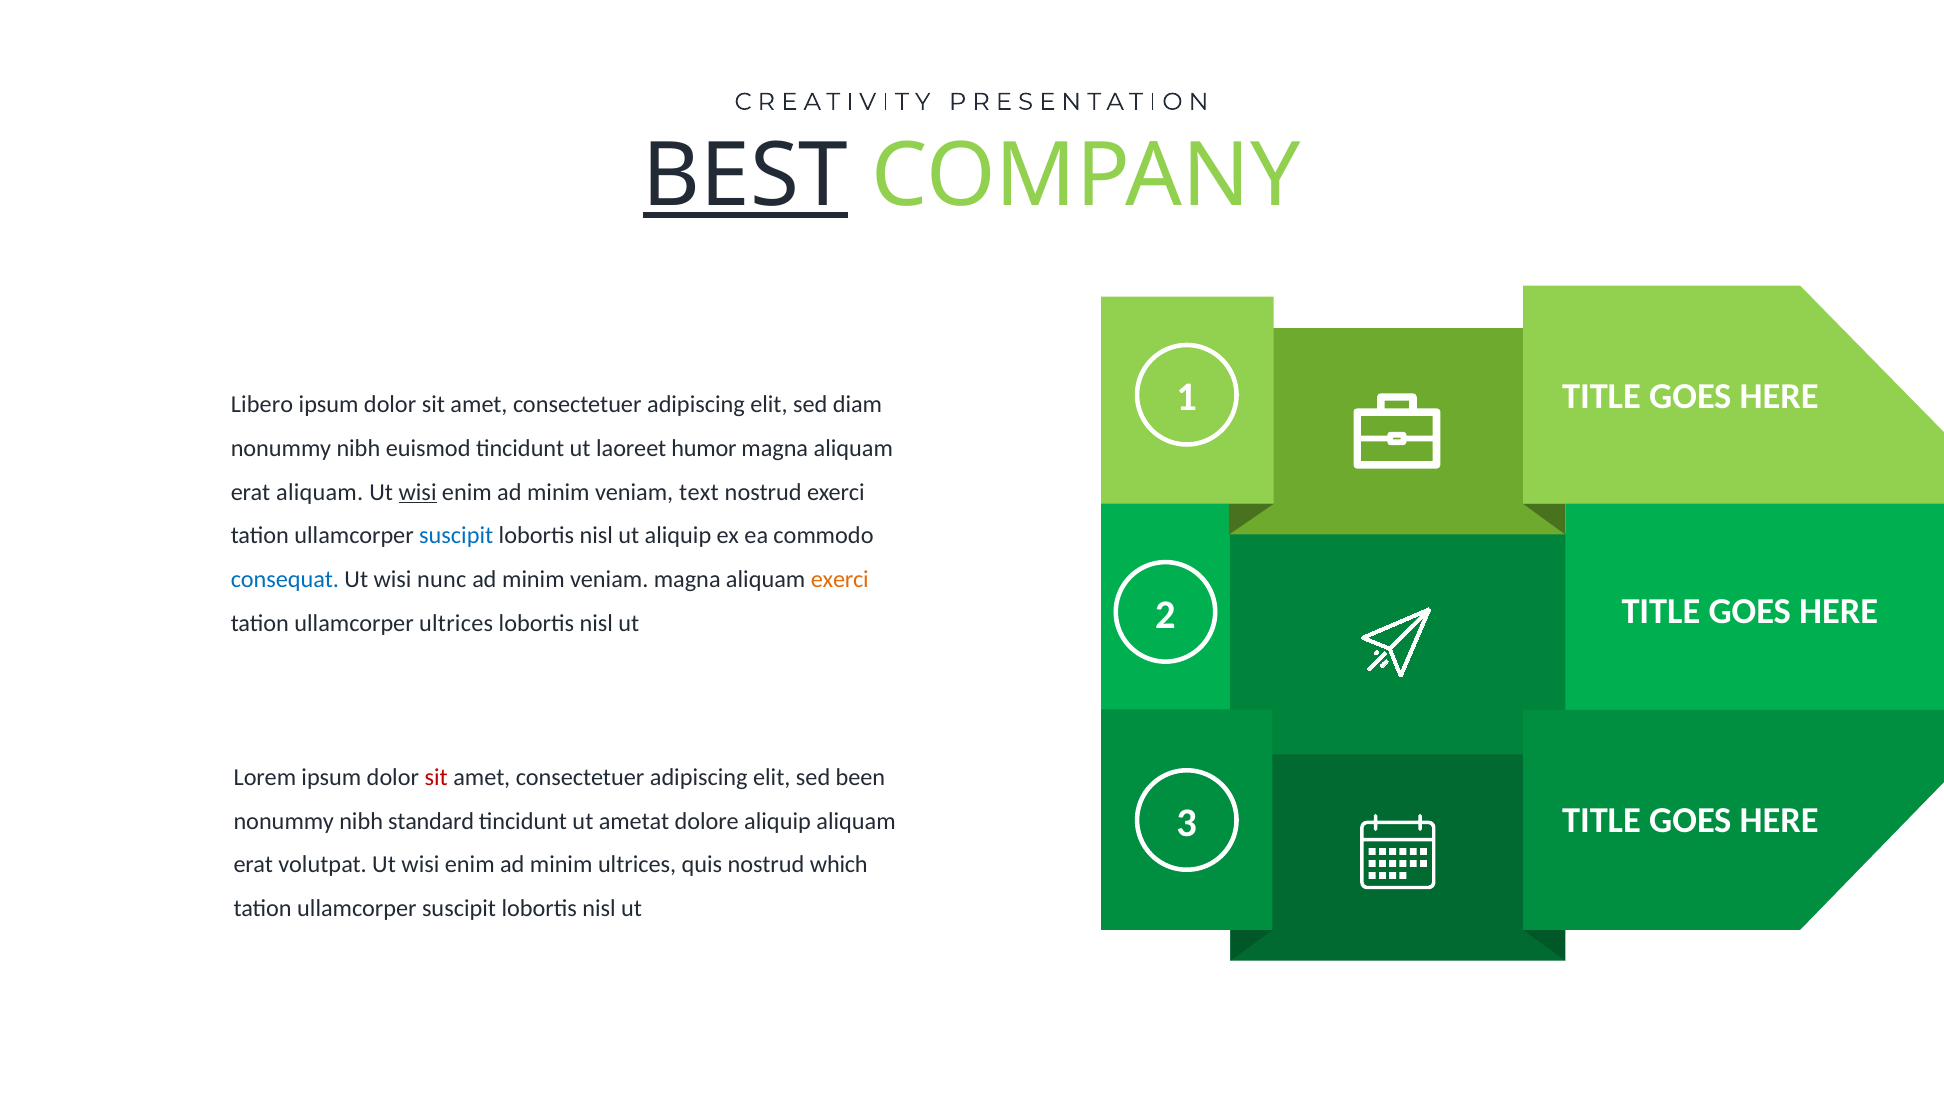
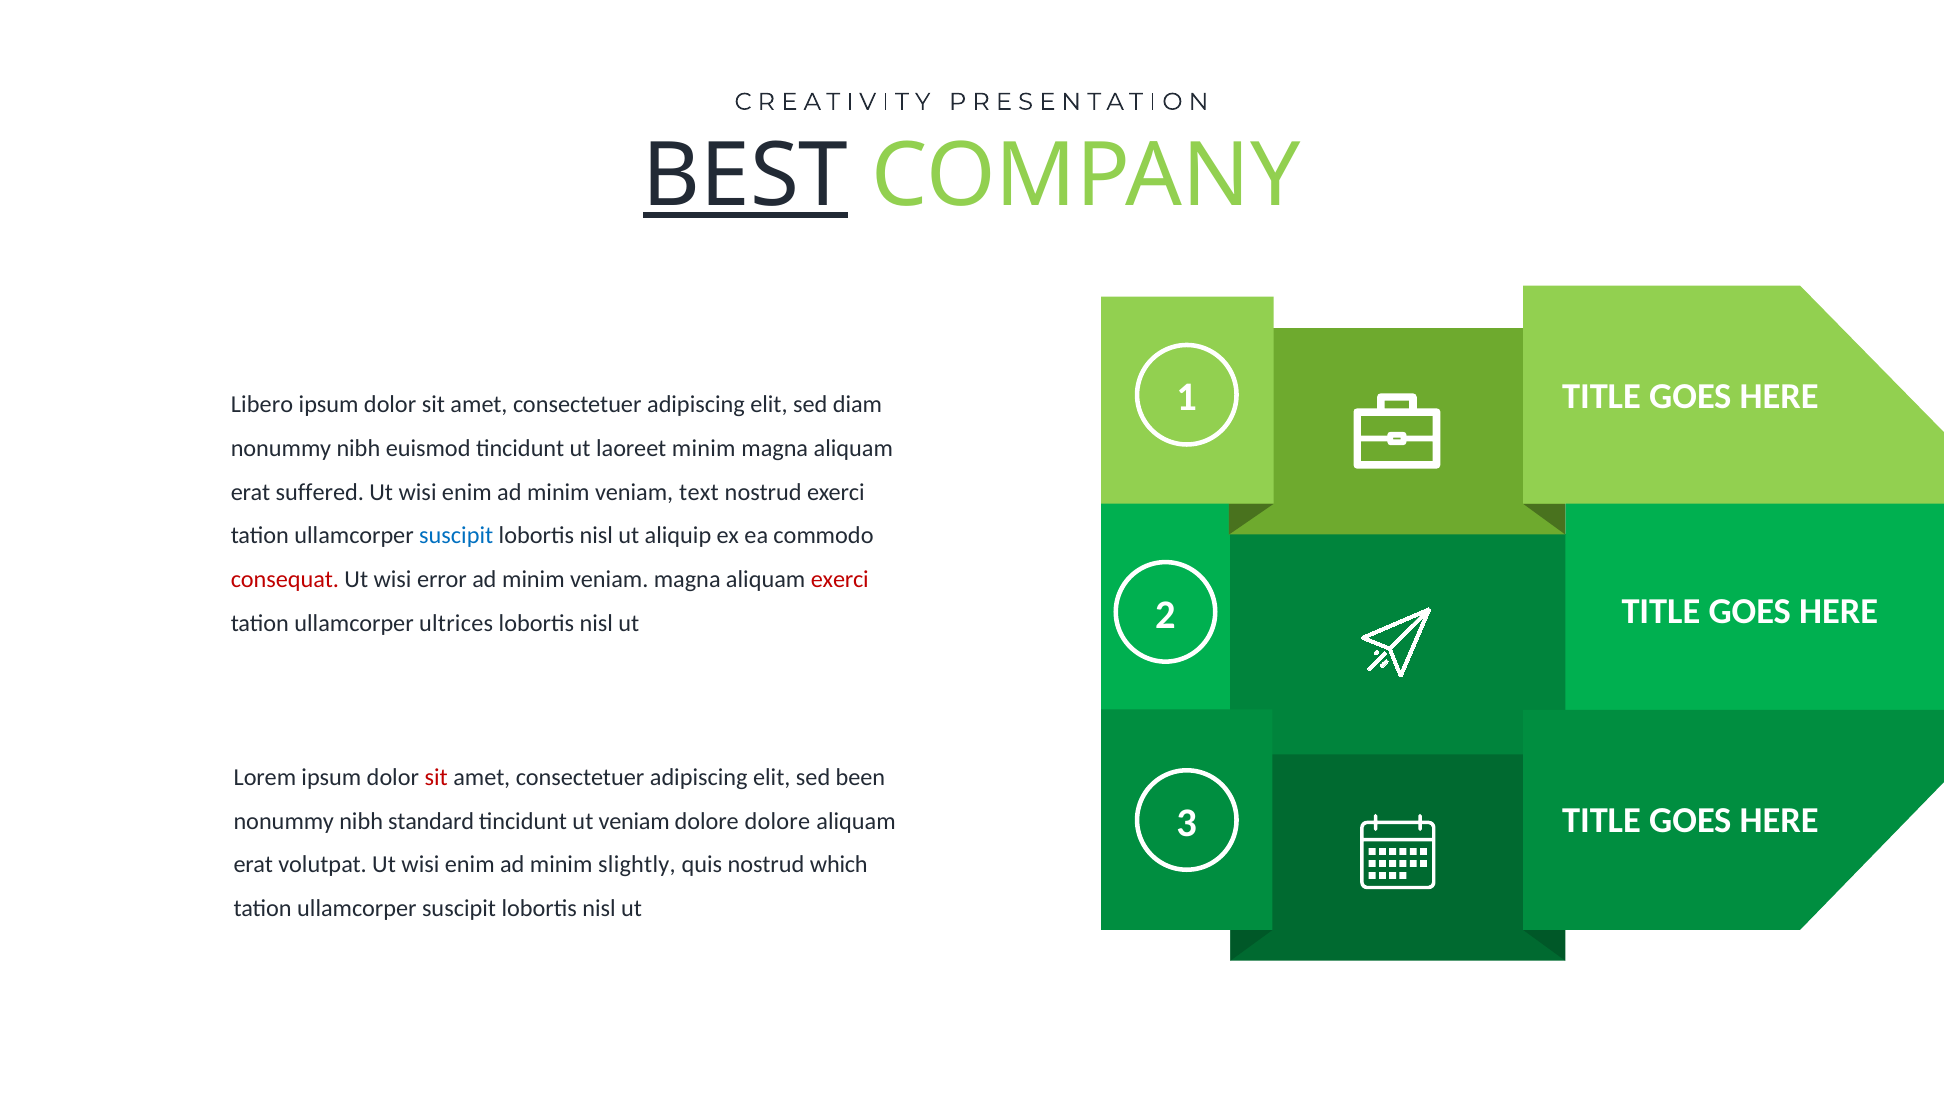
laoreet humor: humor -> minim (704, 448)
erat aliquam: aliquam -> suffered (320, 492)
wisi underline: present -> none (418, 492)
consequat colour: blue -> red (285, 579)
nunc: nunc -> error (442, 579)
exerci colour: orange -> red (840, 579)
ut ametat: ametat -> veniam (634, 821)
dolore aliquip: aliquip -> dolore (777, 821)
minim ultrices: ultrices -> slightly (637, 865)
